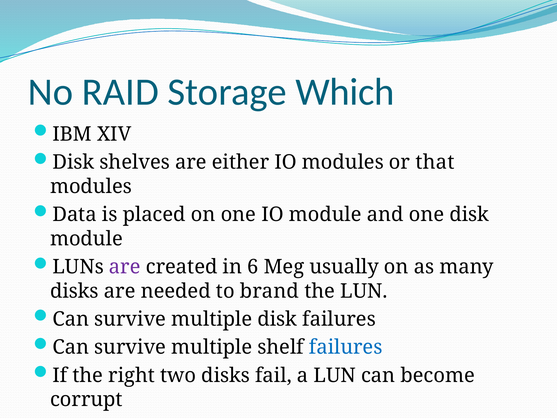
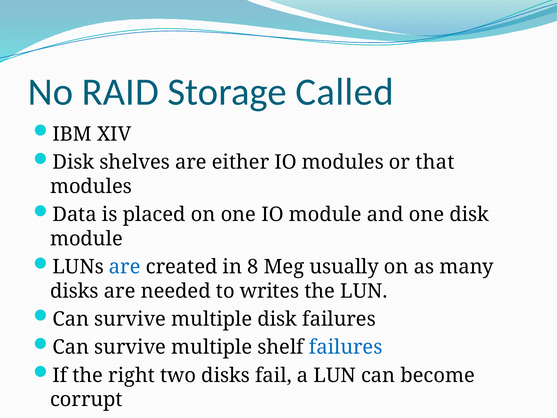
Which: Which -> Called (345, 92)
are colour: purple -> blue (125, 267)
6: 6 -> 8 (253, 267)
brand: brand -> writes (270, 291)
